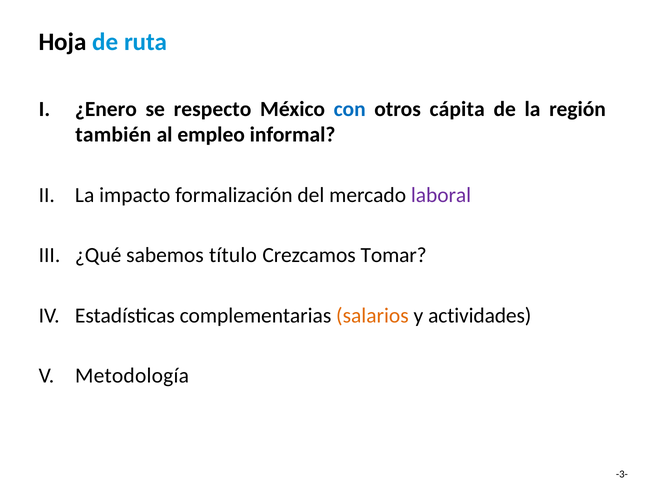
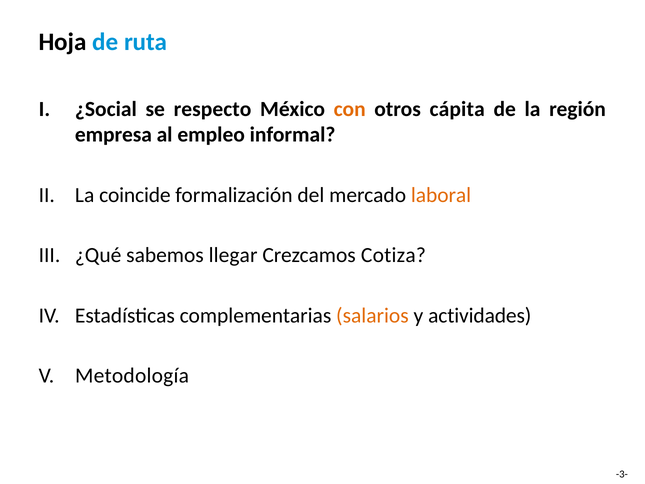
¿Enero: ¿Enero -> ¿Social (106, 109)
con colour: blue -> orange (350, 109)
también: también -> empresa (113, 135)
impacto: impacto -> coincide (135, 195)
laboral colour: purple -> orange (441, 195)
título: título -> llegar (233, 255)
Tomar: Tomar -> Cotiza (393, 255)
